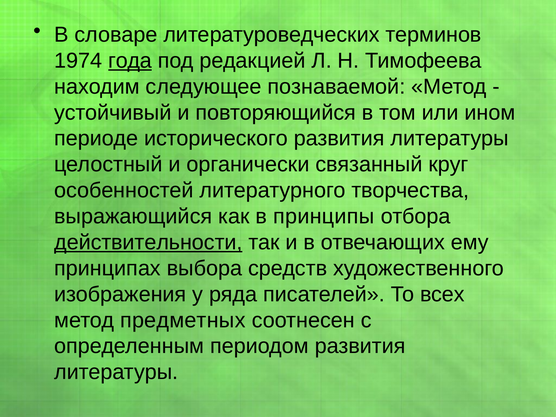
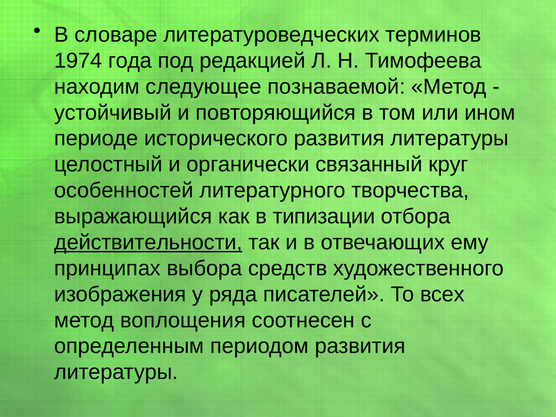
года underline: present -> none (130, 61)
принципы: принципы -> типизации (324, 216)
предметных: предметных -> воплощения (183, 320)
